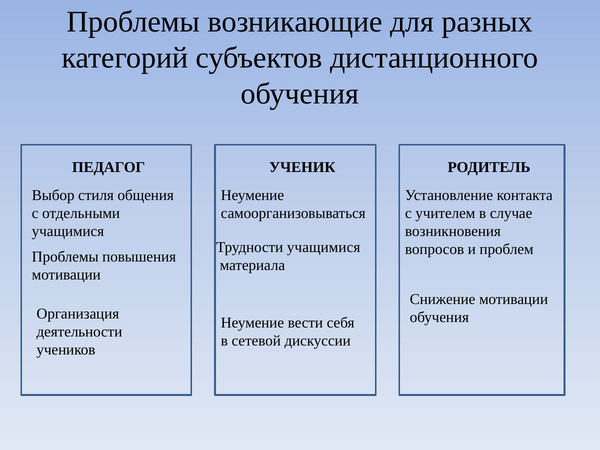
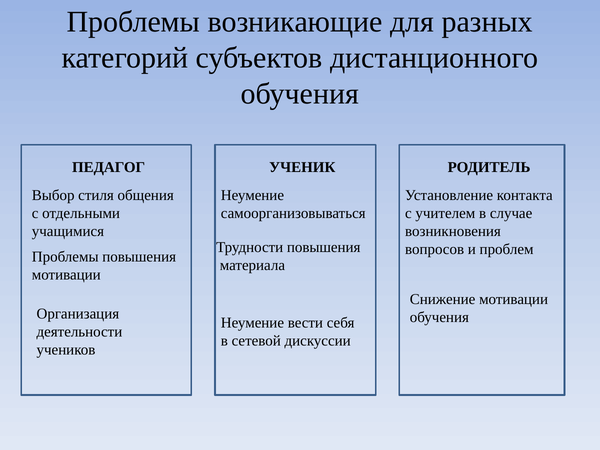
Трудности учащимися: учащимися -> повышения (324, 247)
